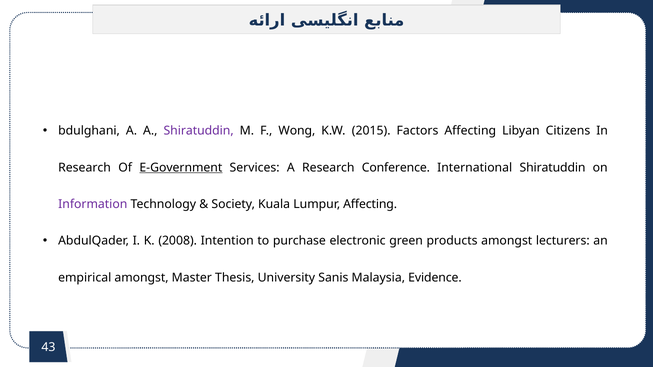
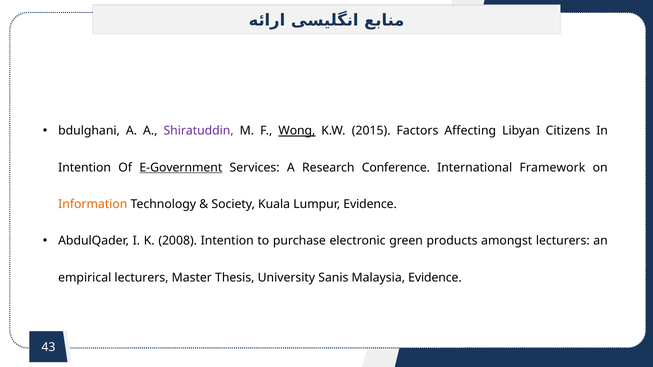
Wong underline: none -> present (297, 131)
Research: Research -> Intention (85, 168)
International Shiratuddin: Shiratuddin -> Framework (552, 168)
Information colour: purple -> orange (93, 204)
Lumpur Affecting: Affecting -> Evidence (370, 204)
empirical amongst: amongst -> lecturers (141, 278)
